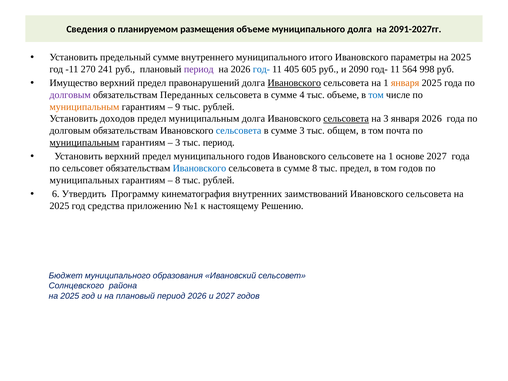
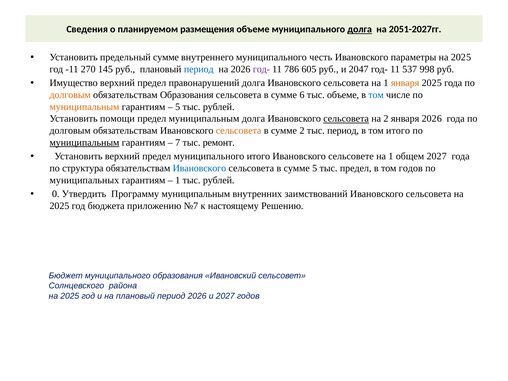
долга underline: none -> present (360, 29)
2091-2027гг: 2091-2027гг -> 2051-2027гг (415, 29)
итого: итого -> честь (321, 57)
241: 241 -> 145 (105, 69)
период colour: purple -> blue (199, 69)
год- colour: blue -> purple (261, 69)
405: 405 -> 786 (292, 69)
2090: 2090 -> 2047 (359, 69)
564: 564 -> 537 (410, 69)
Ивановского underline: present -> none (294, 83)
долговым colour: purple -> orange (70, 95)
обязательствам Переданных: Переданных -> Образования (187, 95)
4: 4 -> 6 (302, 95)
9: 9 -> 5 (178, 107)
доходов: доходов -> помощи (117, 119)
на 3: 3 -> 2 (386, 119)
сельсовета colour: blue -> orange (239, 131)
сумме 3: 3 -> 2 (302, 131)
тыс общем: общем -> период (343, 131)
том почта: почта -> итого (398, 131)
3: 3 -> 7 (178, 142)
тыс период: период -> ремонт (219, 142)
муниципального годов: годов -> итого (258, 156)
основе: основе -> общем (410, 156)
по сельсовет: сельсовет -> структура (83, 168)
сумме 8: 8 -> 5 (315, 168)
8: 8 -> 1 (178, 180)
6: 6 -> 0 (56, 194)
Программу кинематография: кинематография -> муниципальным (196, 194)
средства: средства -> бюджета (106, 206)
№1: №1 -> №7 (191, 206)
